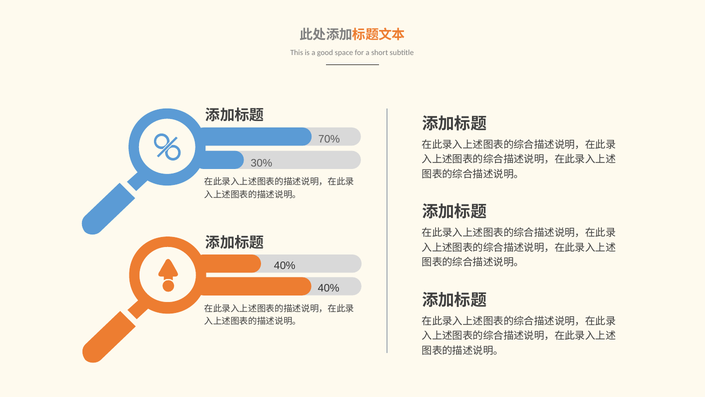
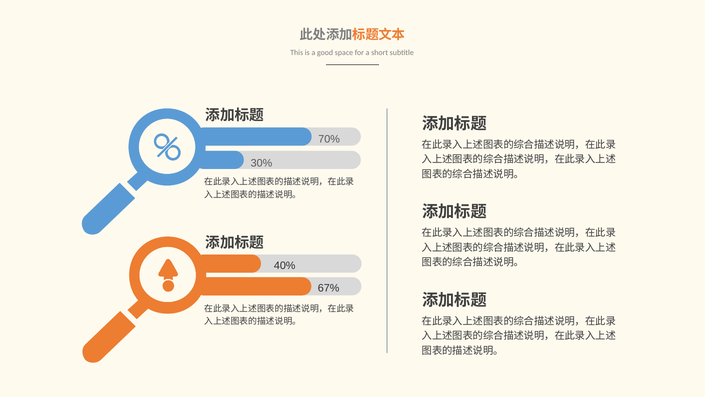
40%: 40% -> 67% (329, 288)
